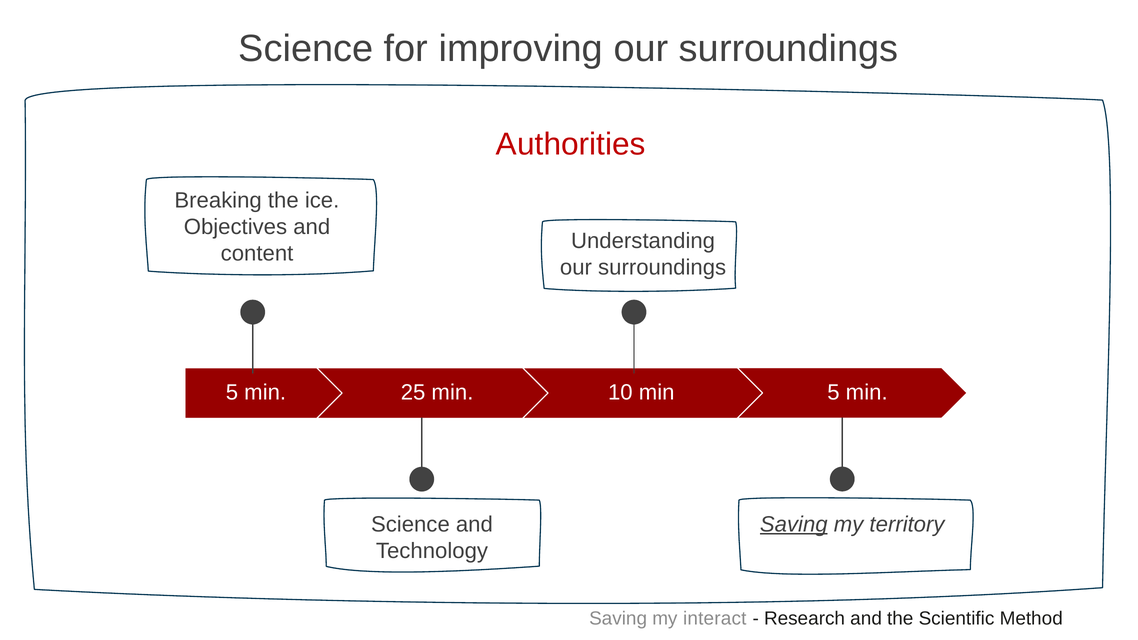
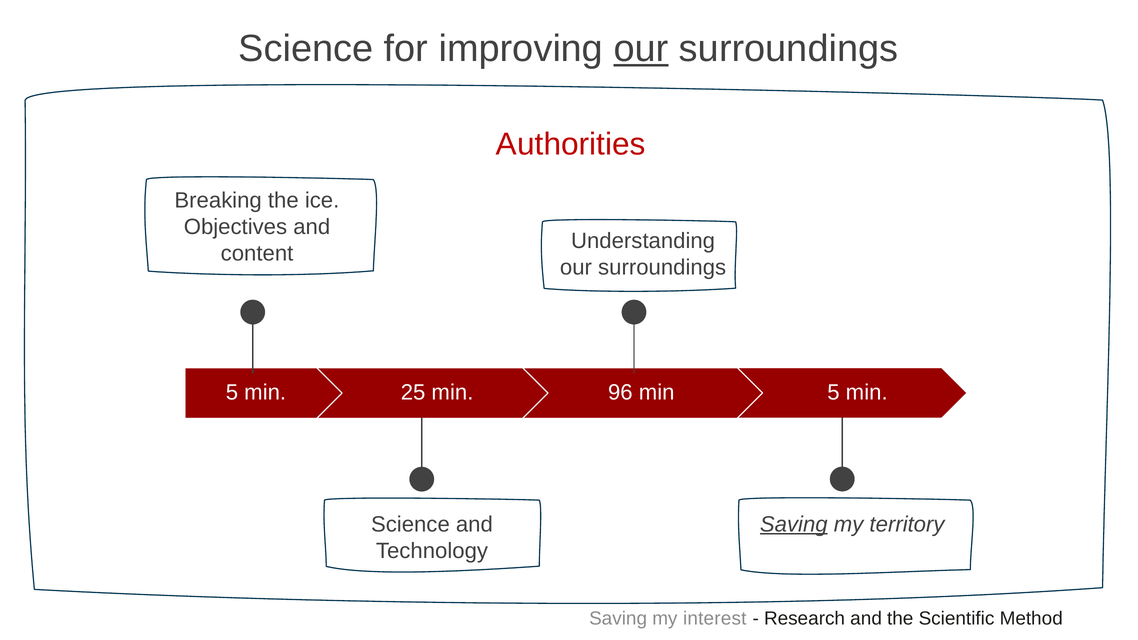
our underline: none -> present (641, 49)
10: 10 -> 96 (620, 393)
interact: interact -> interest (715, 619)
